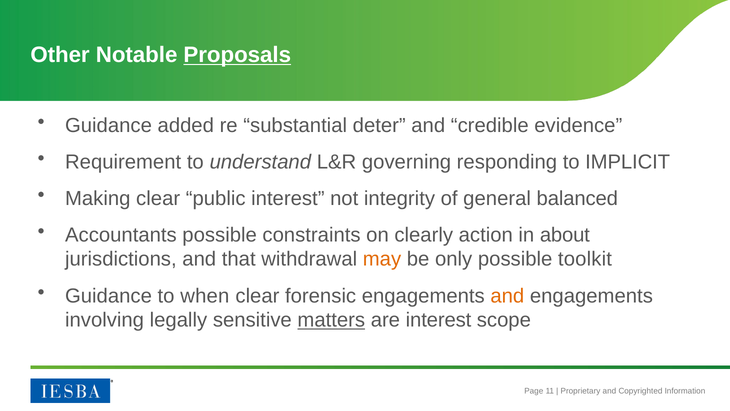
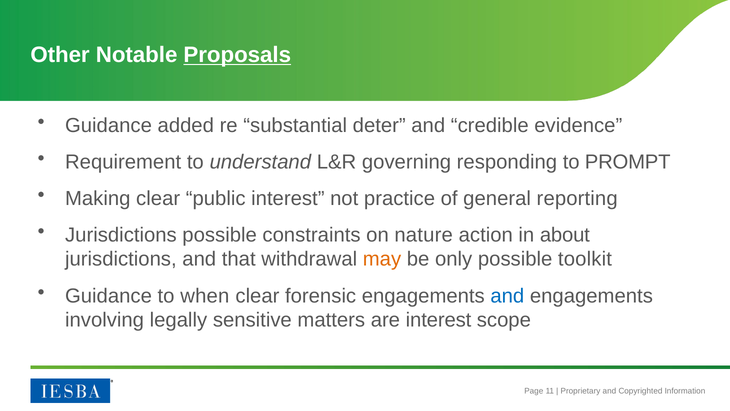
IMPLICIT: IMPLICIT -> PROMPT (628, 162)
integrity: integrity -> practice (399, 198)
balanced: balanced -> reporting (577, 198)
Accountants: Accountants -> Jurisdictions (121, 235)
clearly: clearly -> nature (424, 235)
and colour: orange -> blue (507, 296)
matters underline: present -> none (331, 320)
